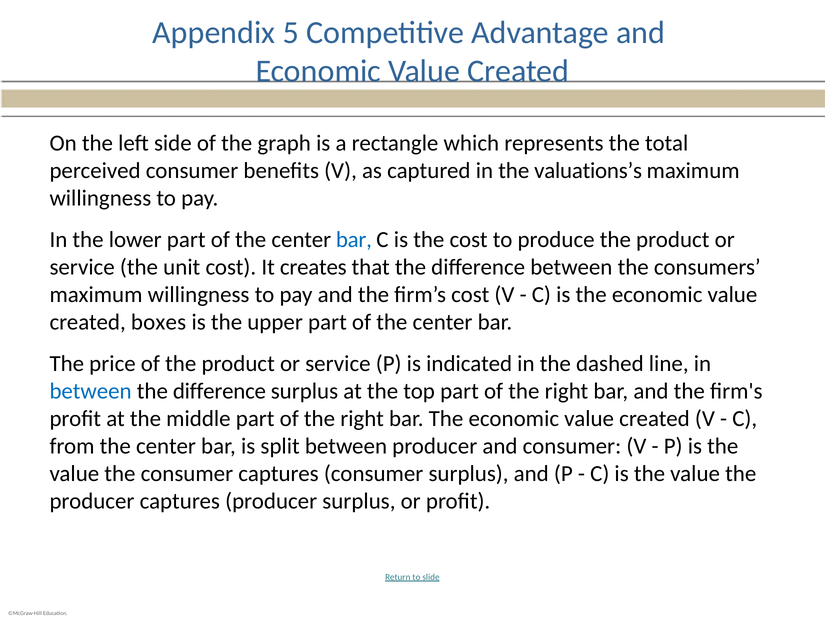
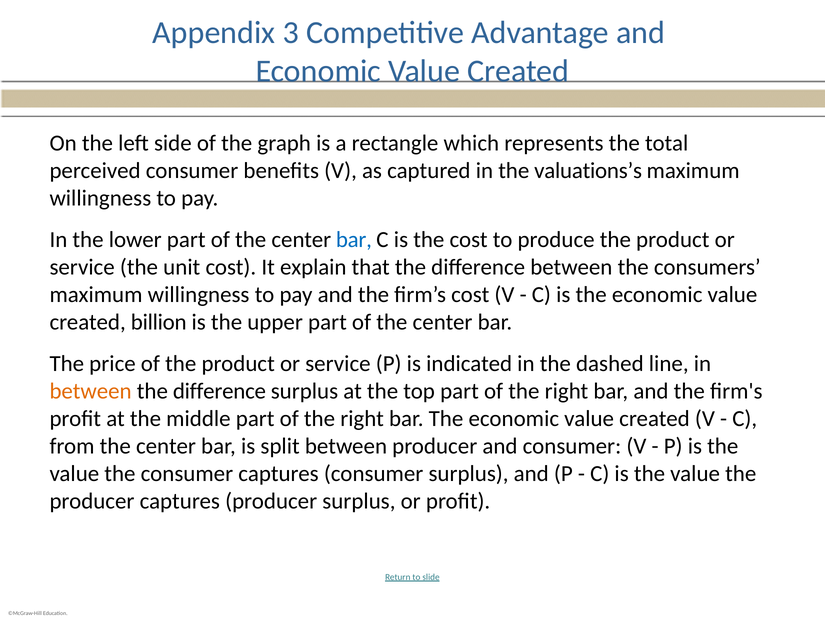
5: 5 -> 3 (291, 33)
creates: creates -> explain (313, 267)
boxes: boxes -> billion (159, 322)
between colour: blue -> orange (91, 391)
